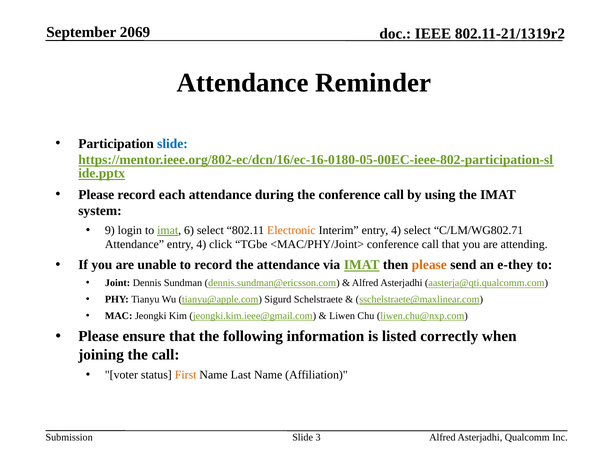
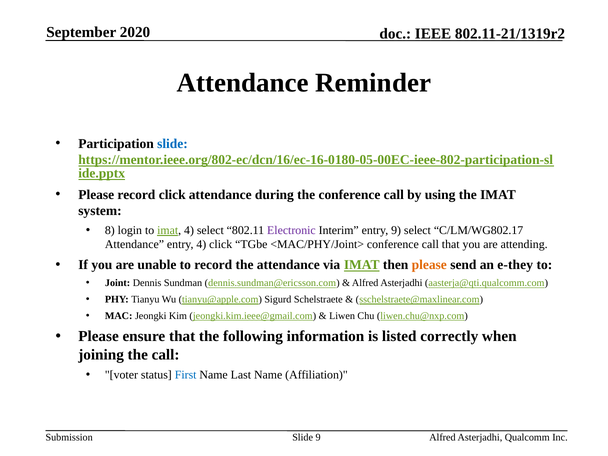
2069: 2069 -> 2020 (135, 32)
record each: each -> click (172, 195)
9: 9 -> 8 (110, 230)
imat 6: 6 -> 4 (189, 230)
Electronic colour: orange -> purple (291, 230)
Interim entry 4: 4 -> 9 (396, 230)
C/LM/WG802.71: C/LM/WG802.71 -> C/LM/WG802.17 (479, 230)
First colour: orange -> blue (186, 375)
Slide 3: 3 -> 9 (318, 437)
